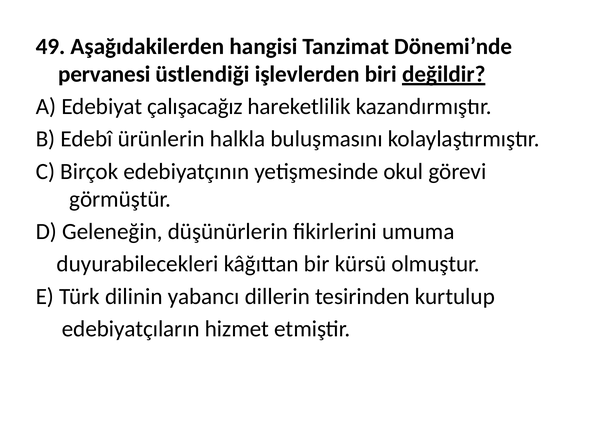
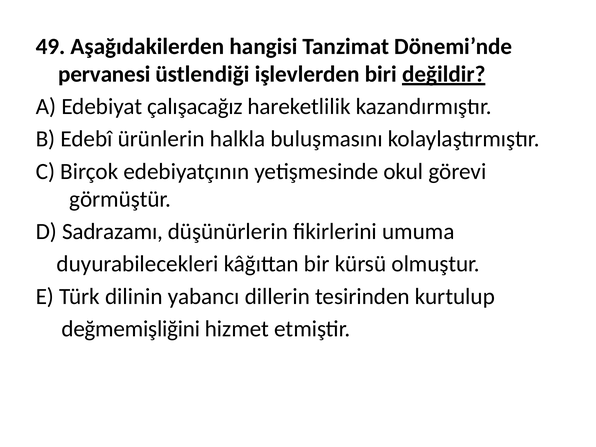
Geleneğin: Geleneğin -> Sadrazamı (113, 232)
edebiyatçıların: edebiyatçıların -> değmemişliğini (131, 329)
